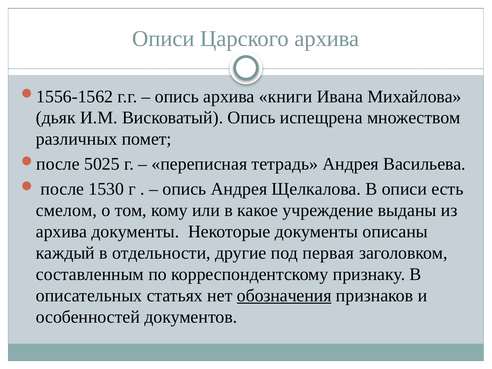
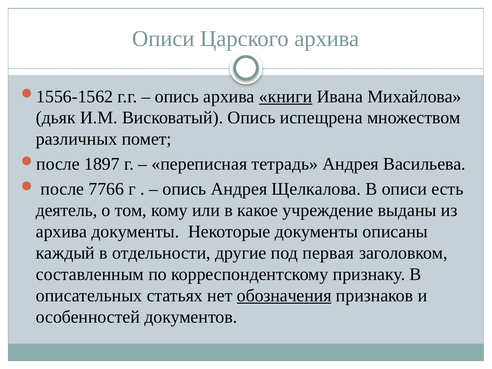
книги underline: none -> present (286, 96)
5025: 5025 -> 1897 (102, 164)
1530: 1530 -> 7766 (106, 189)
смелом: смелом -> деятель (67, 210)
